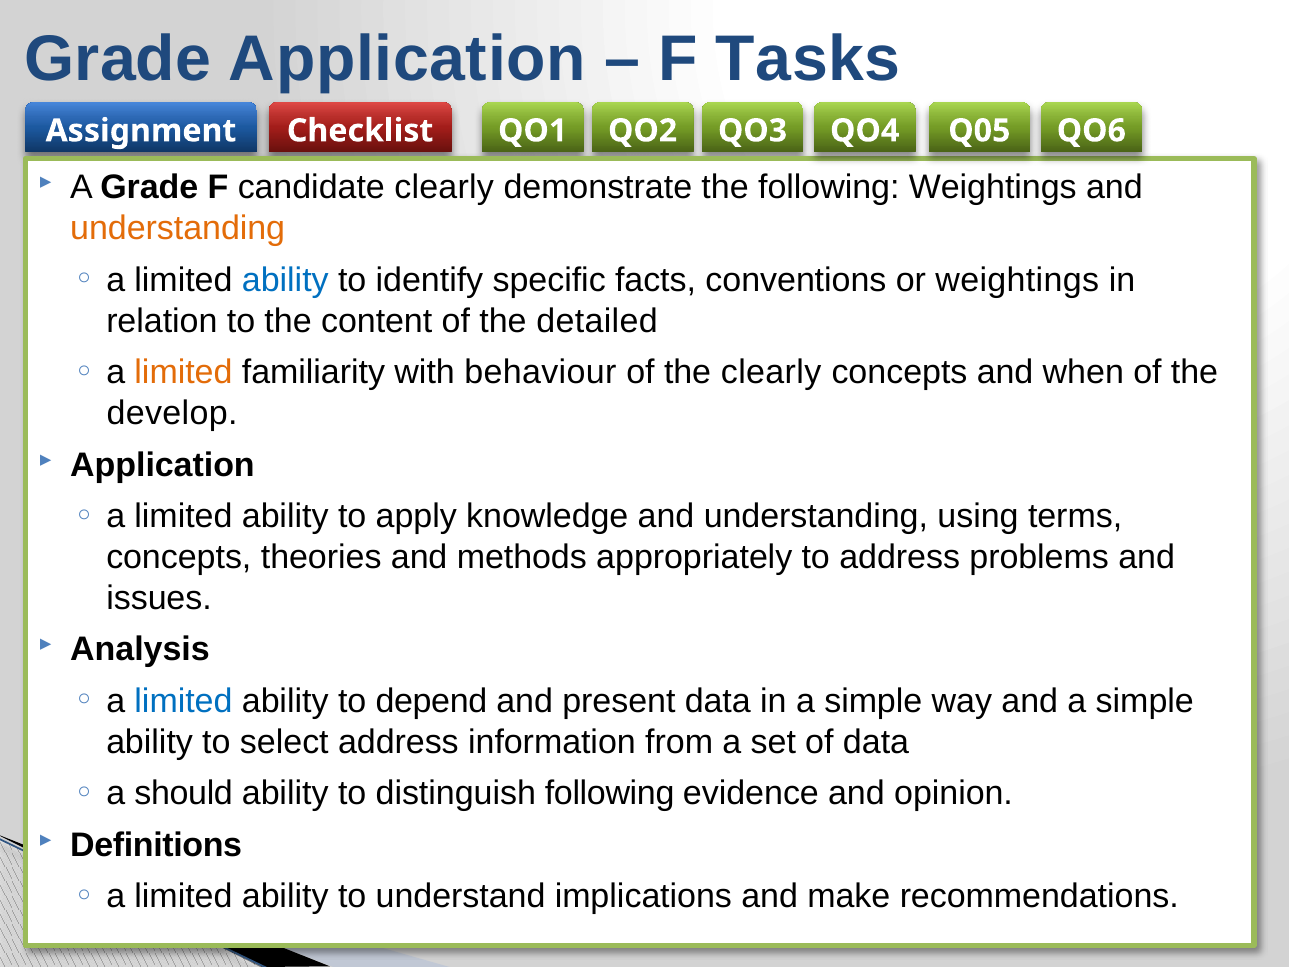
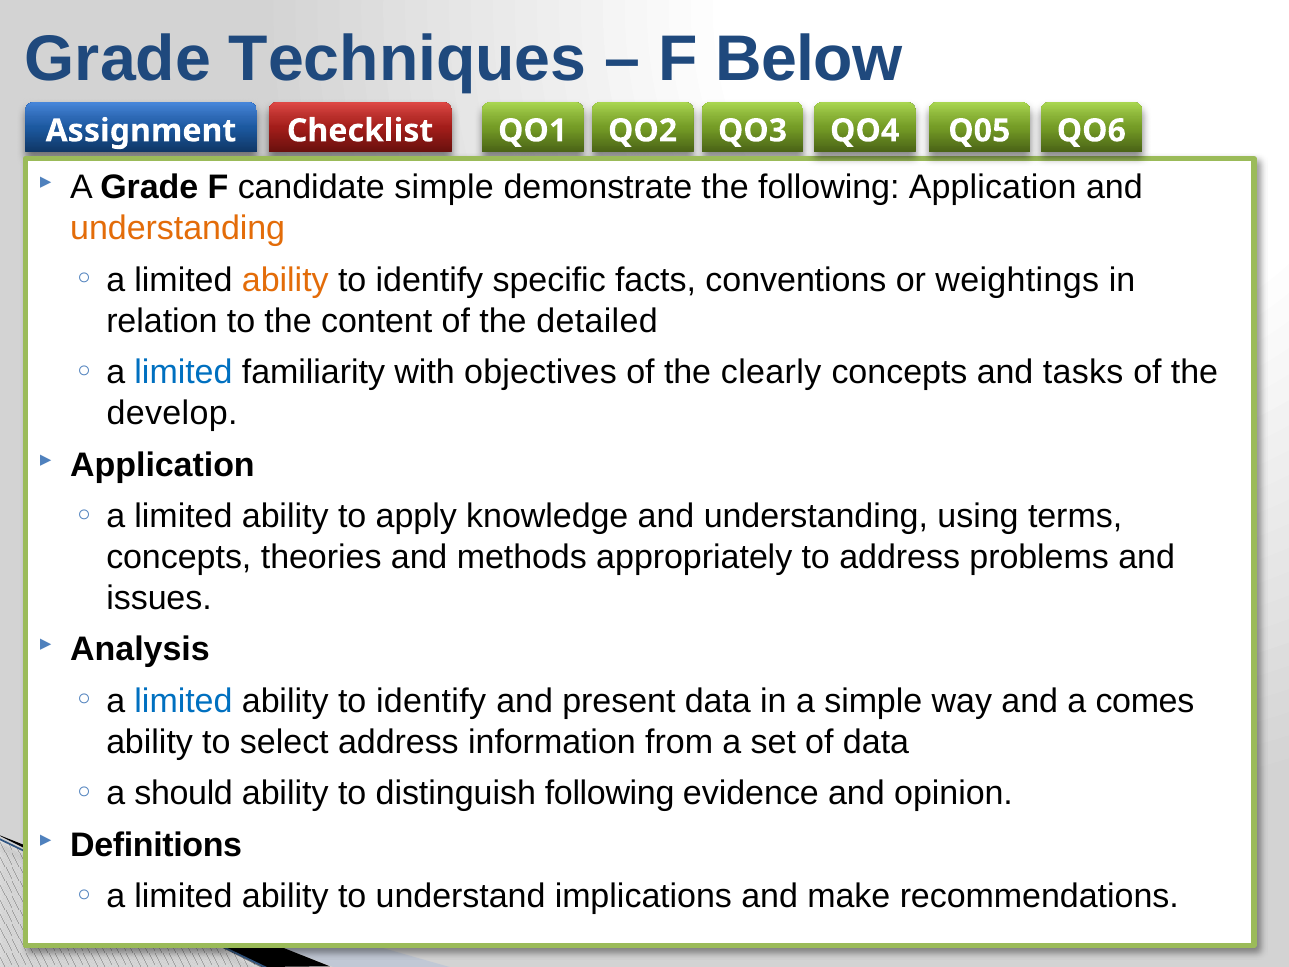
Grade Application: Application -> Techniques (408, 59)
Tasks: Tasks -> Below (809, 59)
candidate clearly: clearly -> simple (444, 188)
following Weightings: Weightings -> Application (993, 188)
ability colour: blue -> orange (285, 280)
limited colour: orange -> blue (183, 372)
behaviour: behaviour -> objectives (541, 372)
when: when -> tasks (1083, 372)
depend: depend -> identify (431, 701)
and a simple: simple -> comes (1145, 701)
